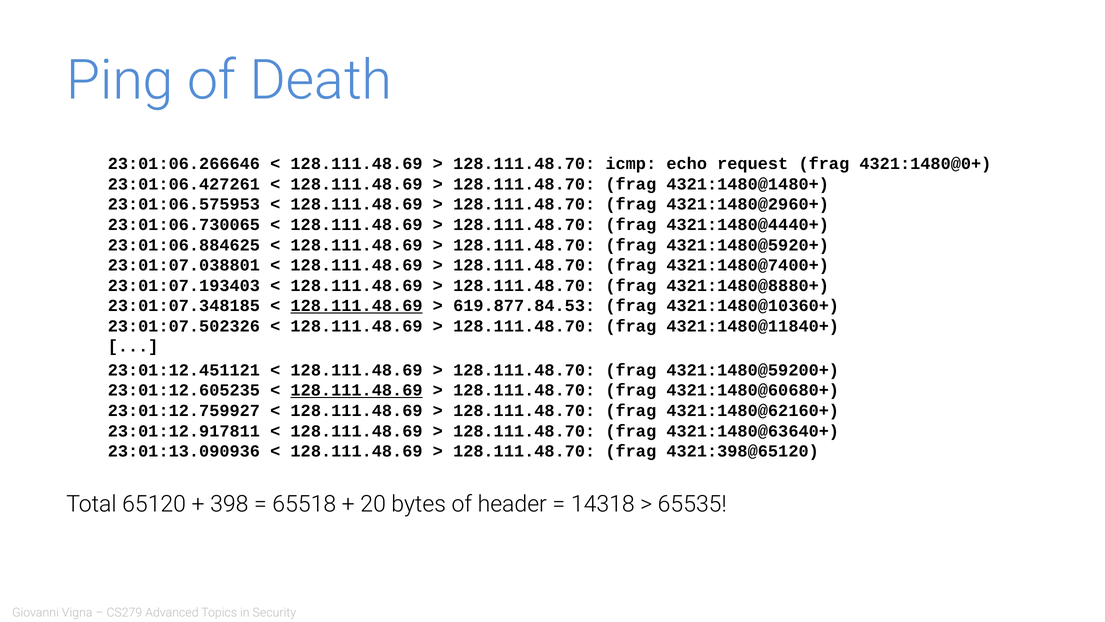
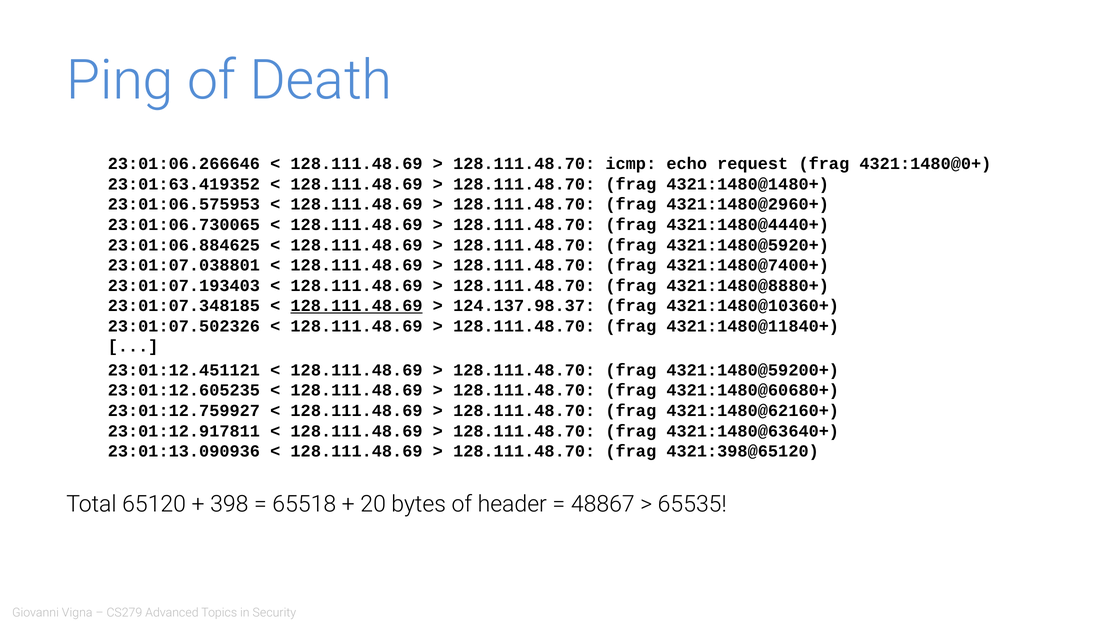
23:01:06.427261: 23:01:06.427261 -> 23:01:63.419352 (184, 184)
619.877.84.53: 619.877.84.53 -> 124.137.98.37 (524, 306)
128.111.48.69 underline: present -> none (357, 390)
14318: 14318 -> 48867 (603, 504)
